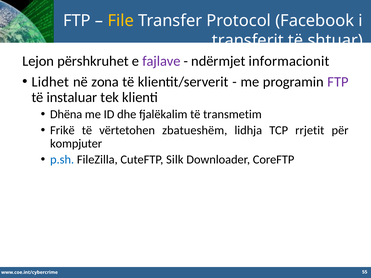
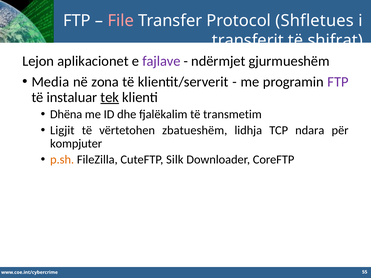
File colour: yellow -> pink (121, 21)
Facebook: Facebook -> Shfletues (315, 21)
shtuar: shtuar -> shifrat (335, 40)
përshkruhet: përshkruhet -> aplikacionet (93, 61)
informacionit: informacionit -> gjurmueshëm (289, 61)
Lidhet: Lidhet -> Media (50, 82)
tek underline: none -> present (110, 97)
Frikë: Frikë -> Ligjit (62, 130)
rrjetit: rrjetit -> ndara (310, 130)
p.sh colour: blue -> orange (62, 160)
